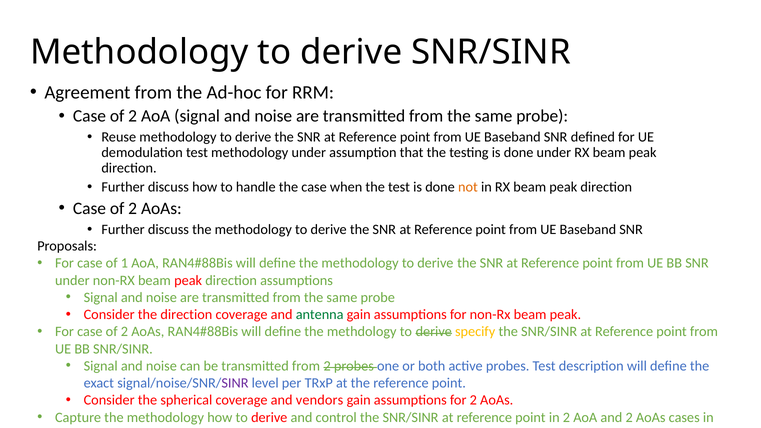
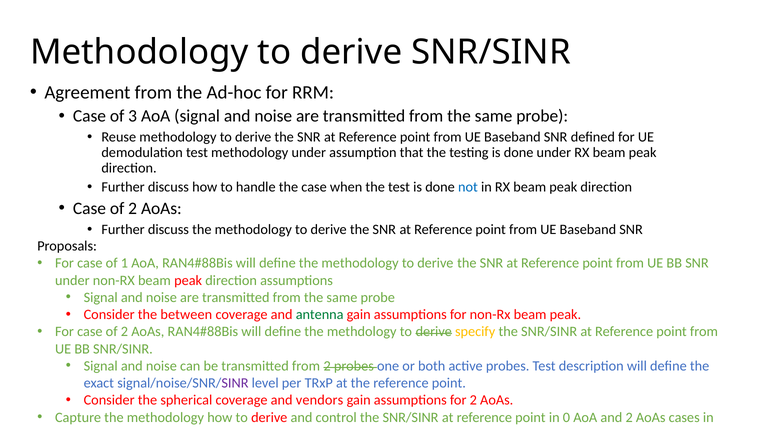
2: 2 -> 3 (133, 116)
not colour: orange -> blue (468, 187)
the direction: direction -> between (186, 315)
in 2: 2 -> 0 (566, 417)
